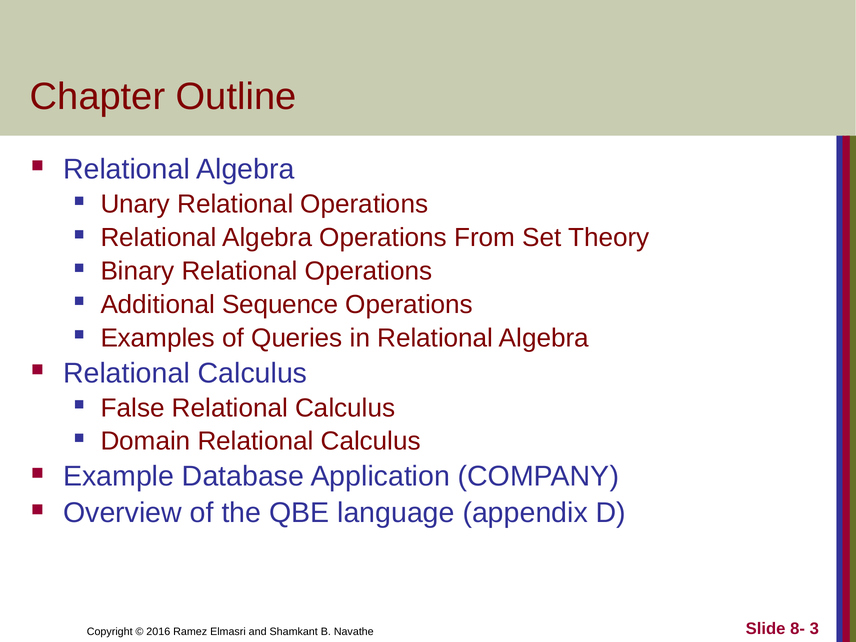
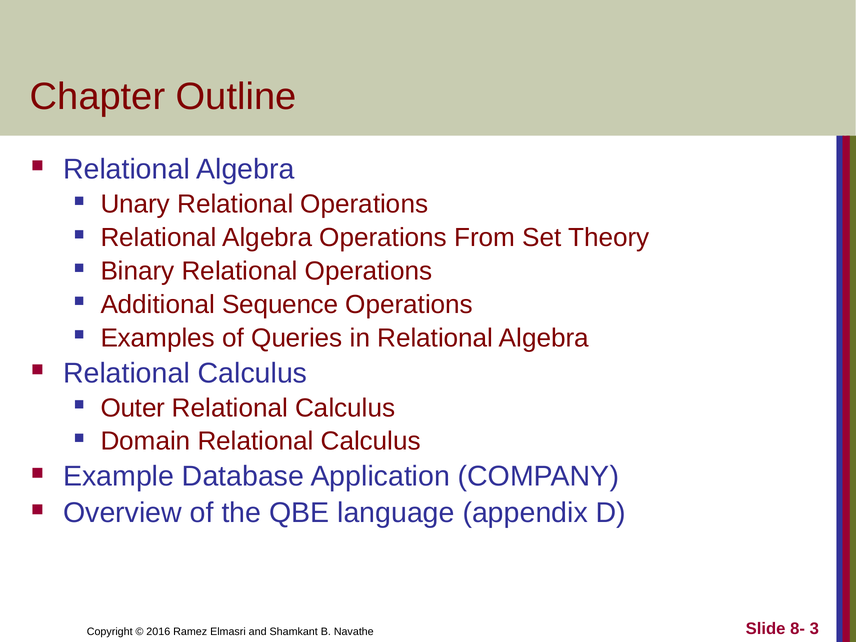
False: False -> Outer (133, 408)
